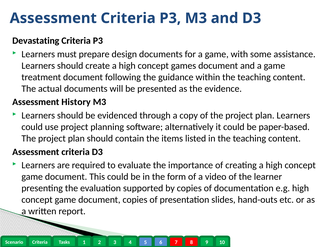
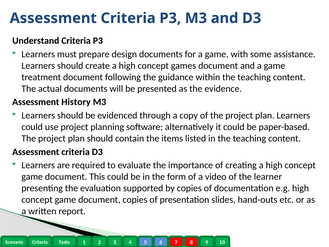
Devastating: Devastating -> Understand (36, 41)
